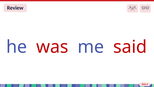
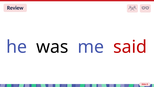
was colour: red -> black (52, 47)
